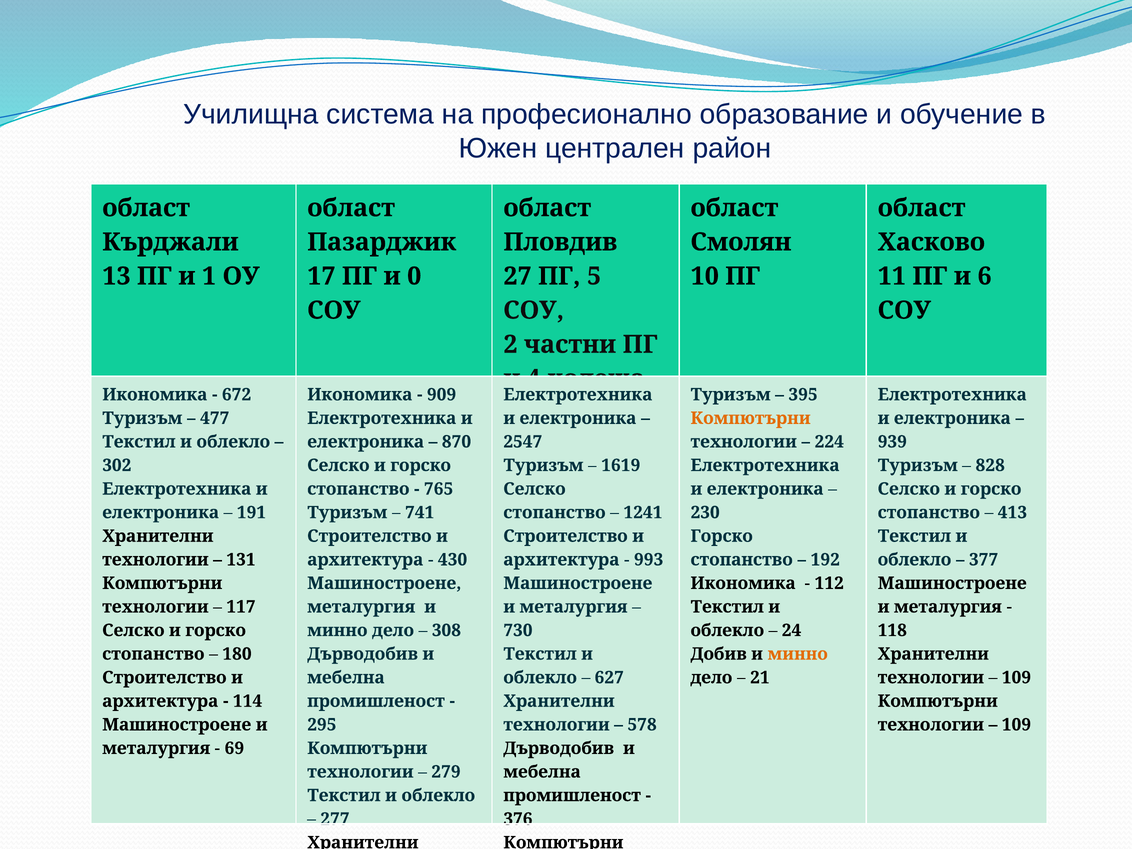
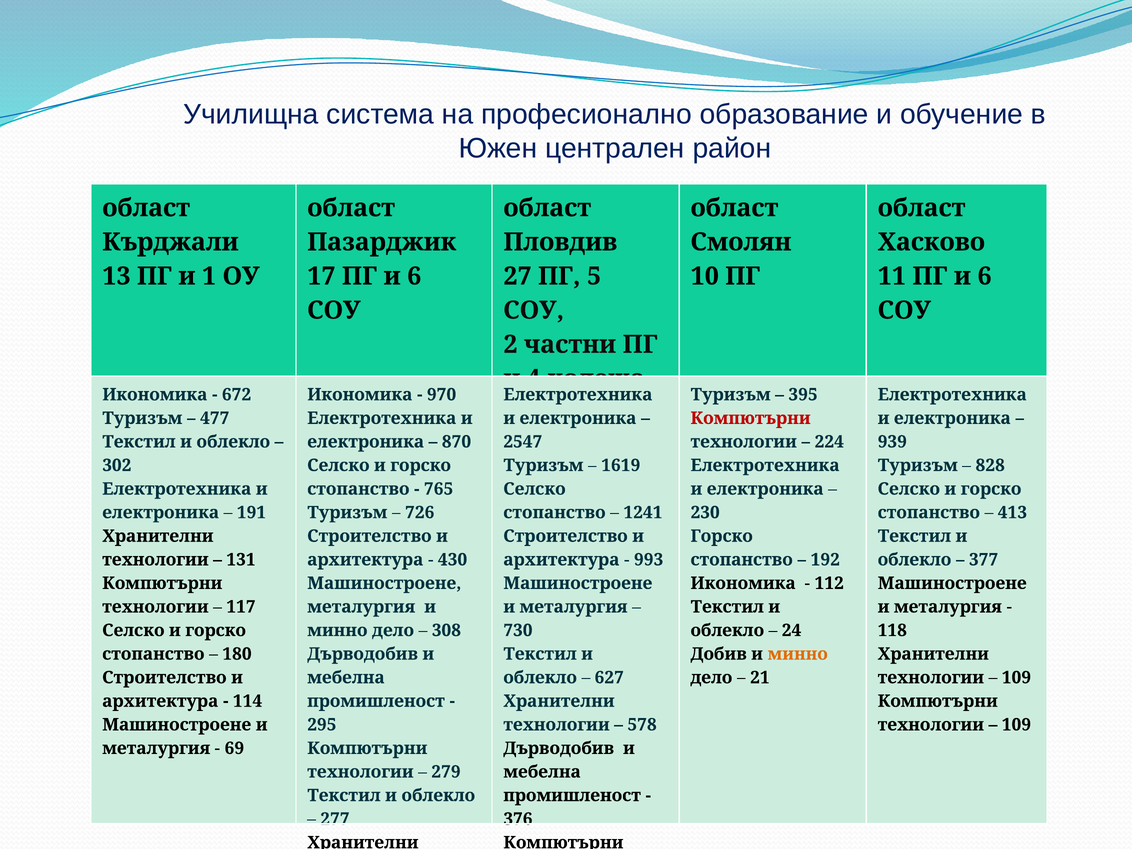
17 ПГ и 0: 0 -> 6 (414, 276)
909: 909 -> 970 (442, 395)
Компютърни colour: orange -> red (751, 418)
741: 741 -> 726 (420, 513)
